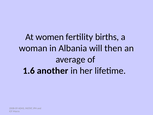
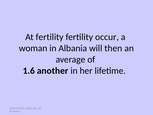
At women: women -> fertility (50, 37)
births: births -> occur (107, 37)
